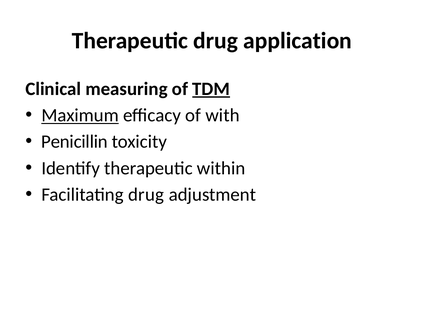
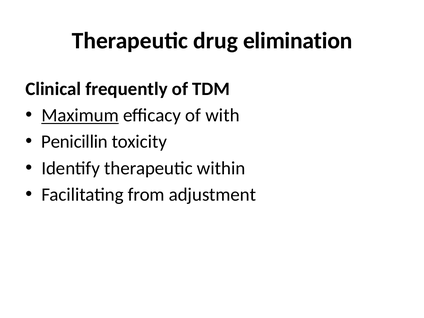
application: application -> elimination (298, 41)
measuring: measuring -> frequently (126, 89)
TDM underline: present -> none (211, 89)
Facilitating drug: drug -> from (146, 195)
